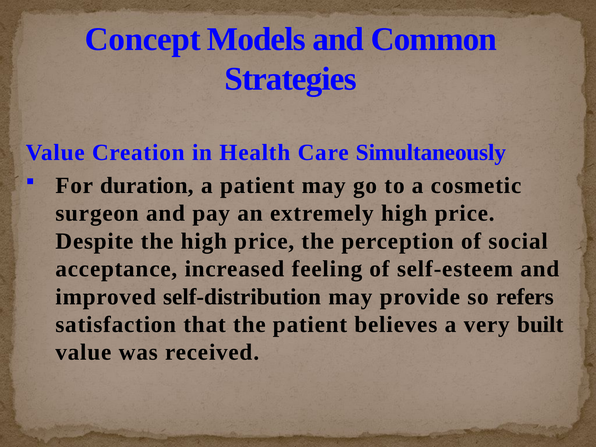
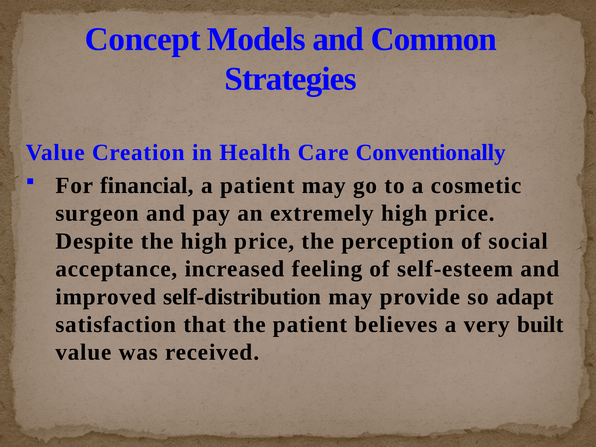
Simultaneously: Simultaneously -> Conventionally (431, 153)
duration: duration -> financial (147, 185)
refers: refers -> adapt (525, 297)
